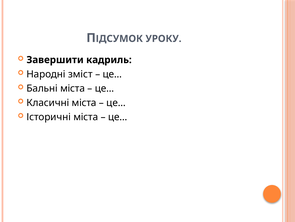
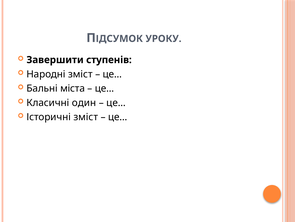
кадриль: кадриль -> ступенів (109, 60)
Класичні міста: міста -> один (84, 102)
Історичні міста: міста -> зміст (86, 117)
